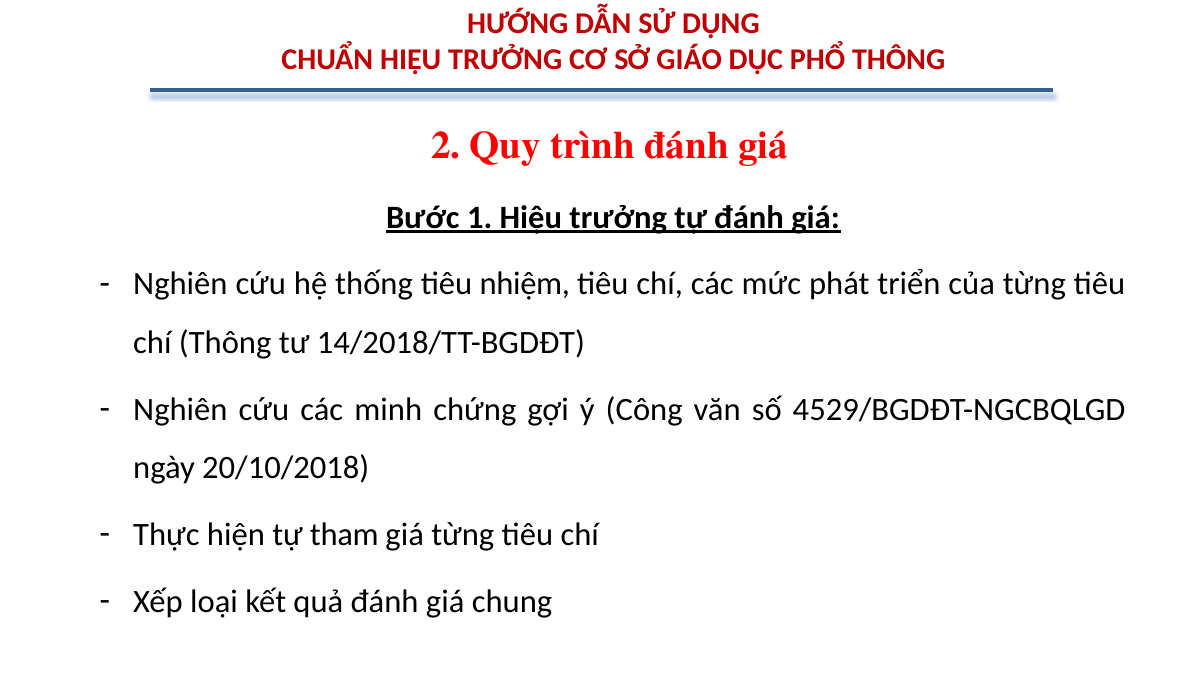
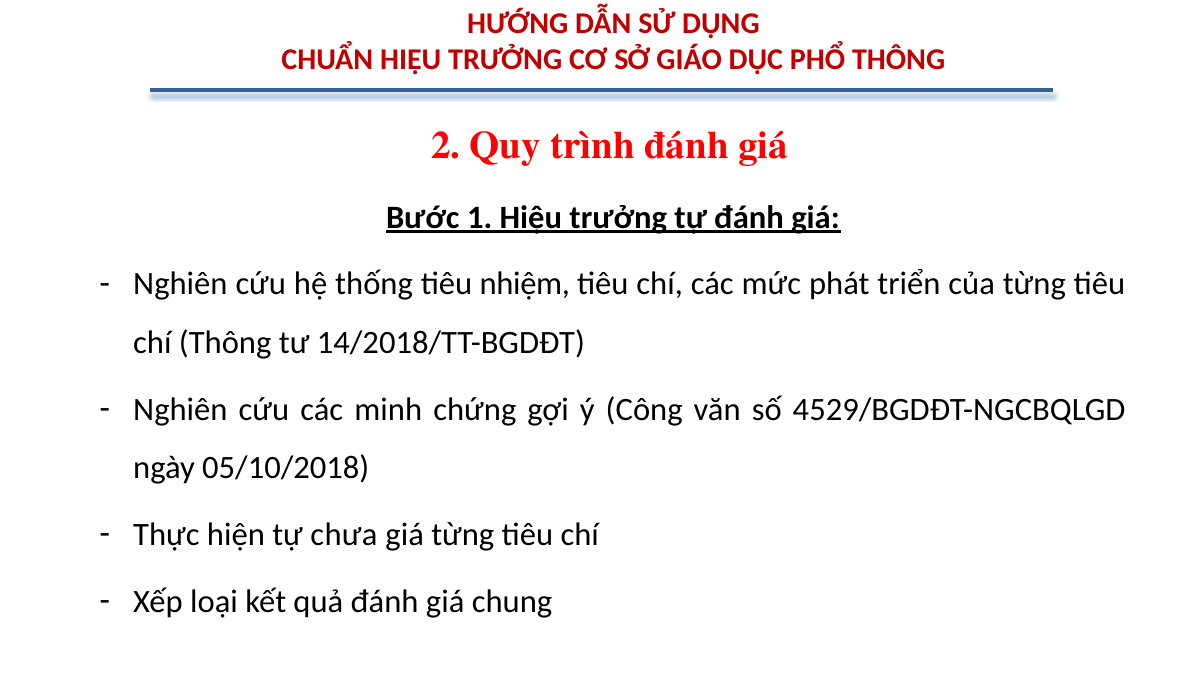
20/10/2018: 20/10/2018 -> 05/10/2018 (286, 468)
tham: tham -> chưa (344, 535)
